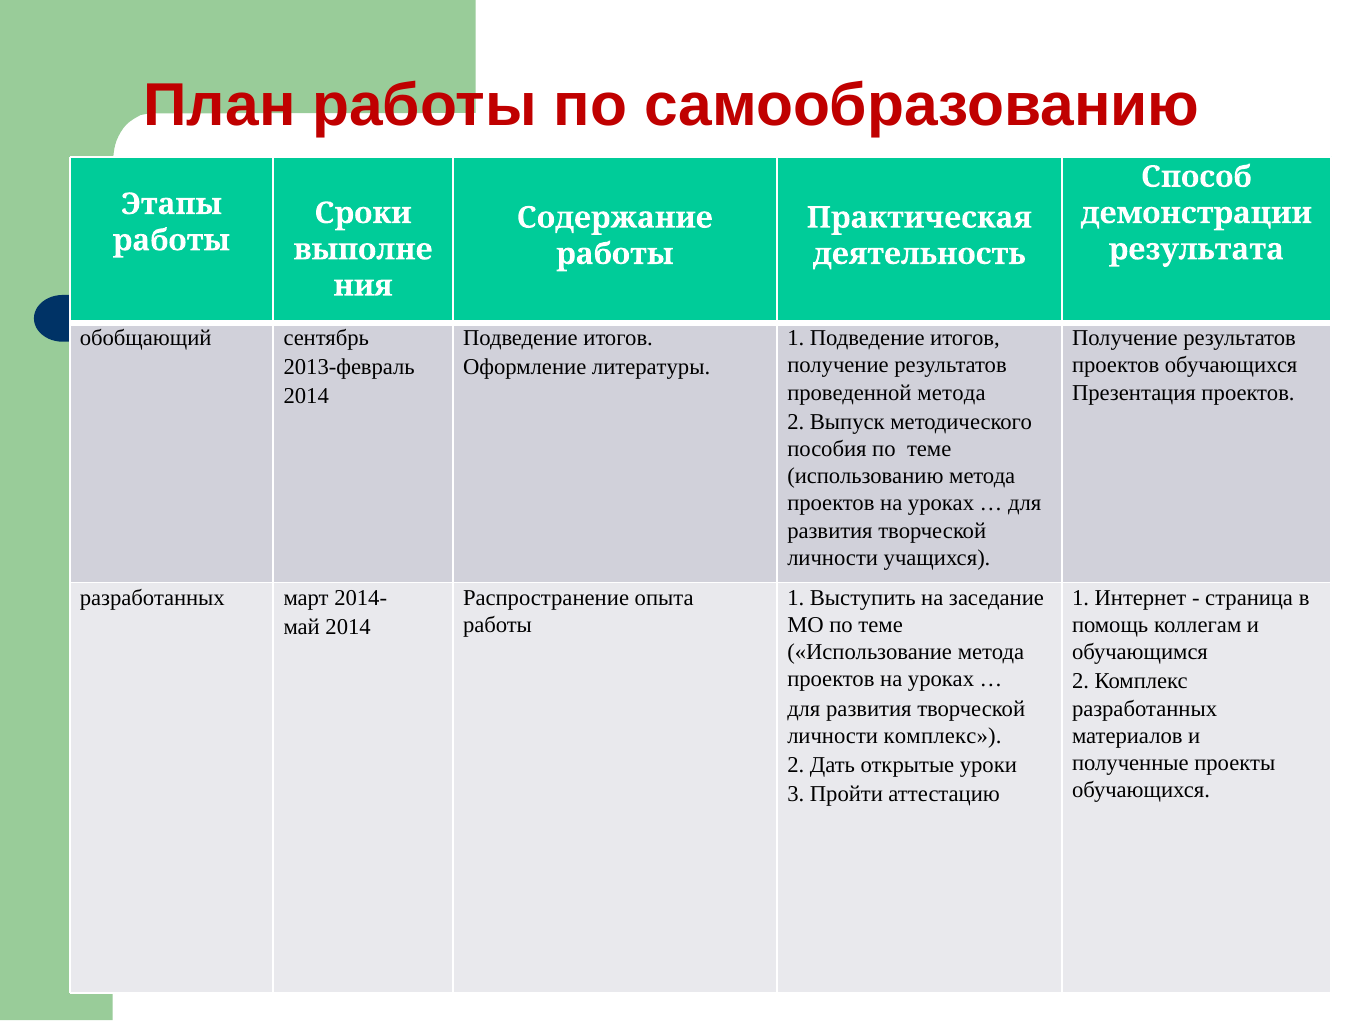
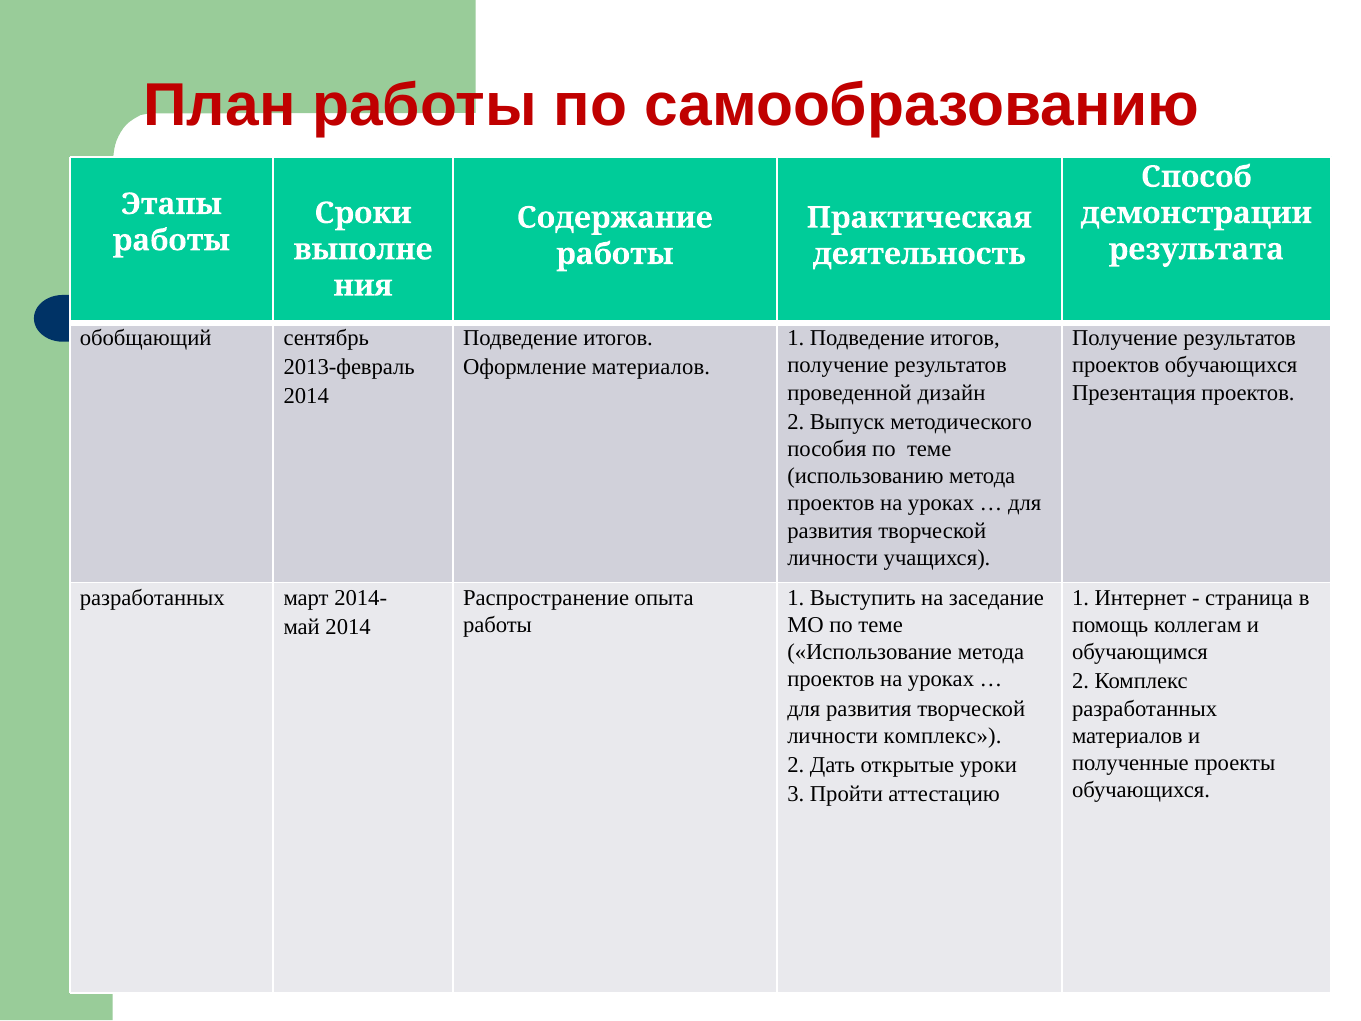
Оформление литературы: литературы -> материалов (651, 367)
проведенной метода: метода -> дизайн (952, 393)
